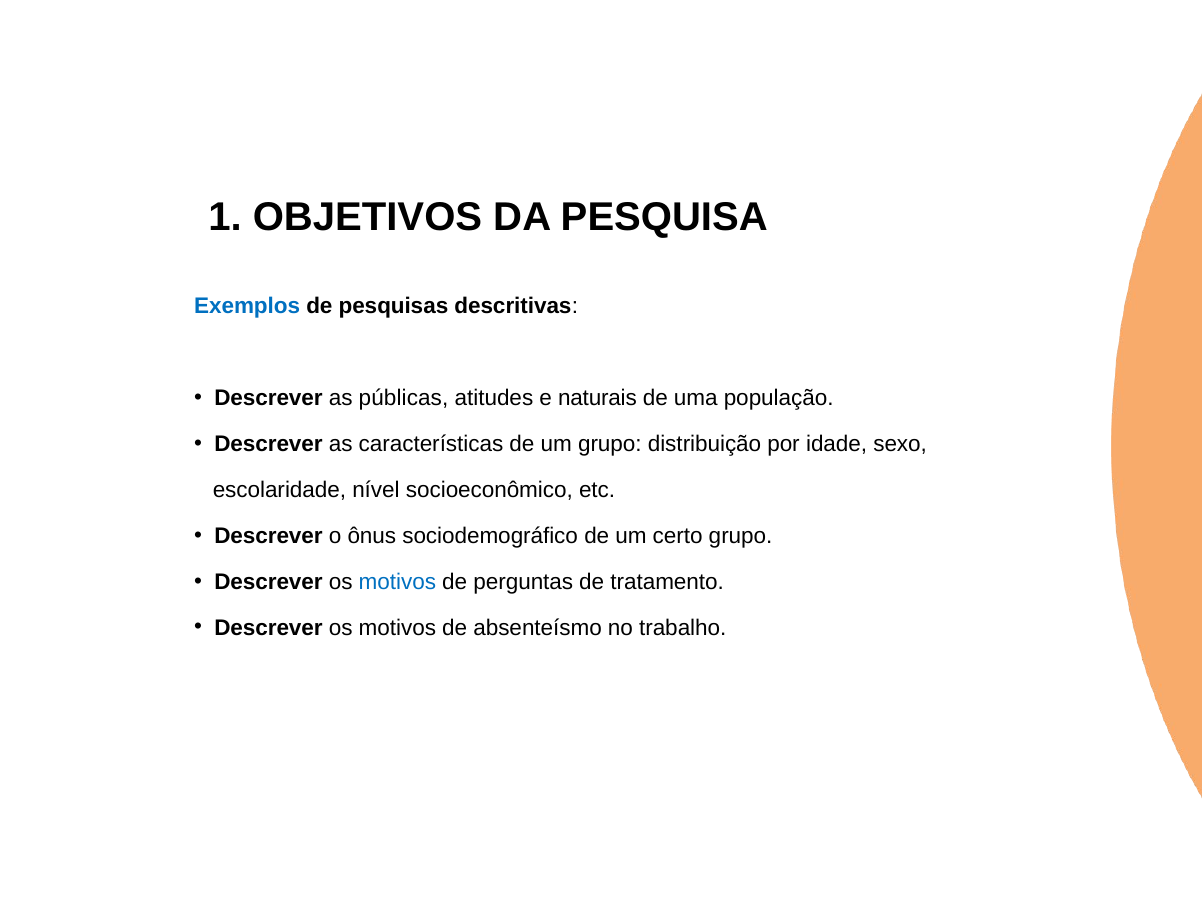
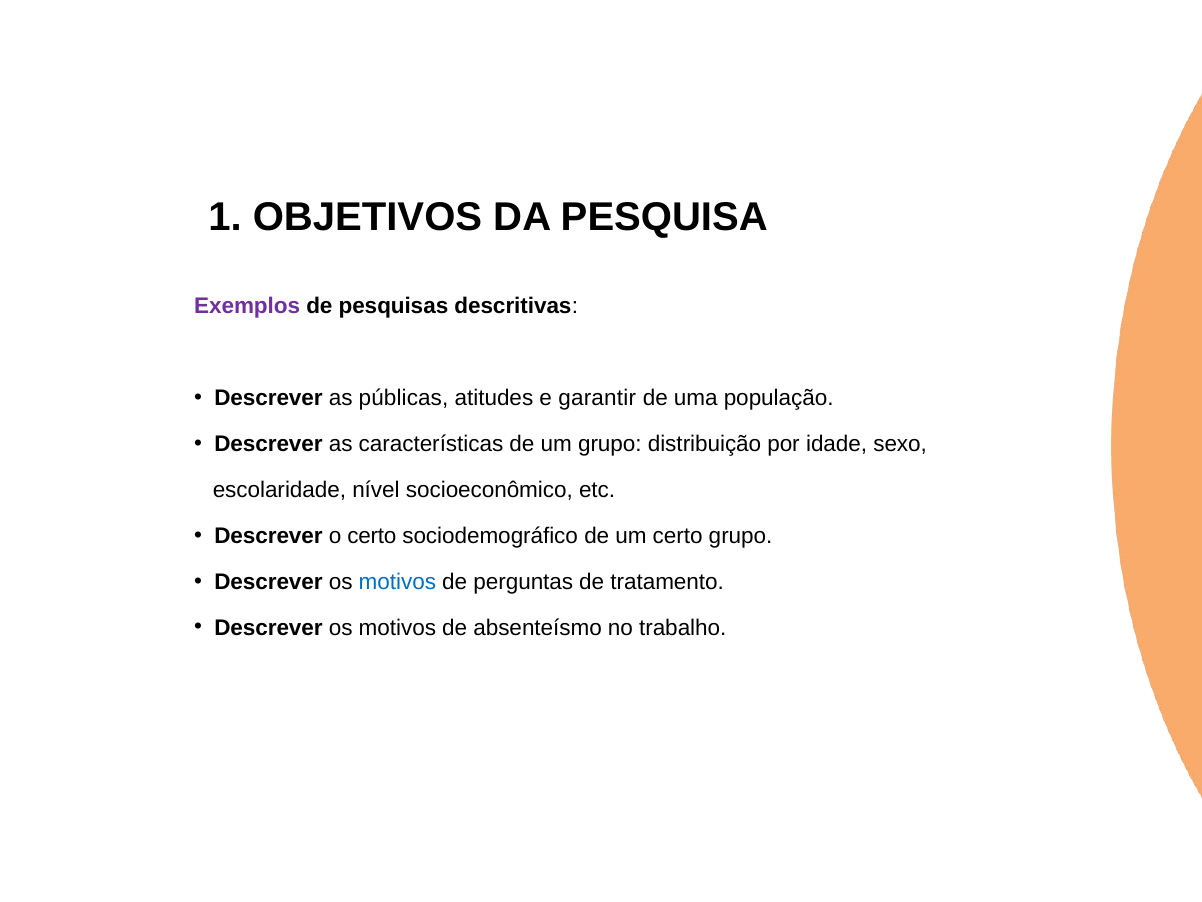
Exemplos colour: blue -> purple (247, 306)
naturais: naturais -> garantir (597, 398)
o ônus: ônus -> certo (372, 536)
